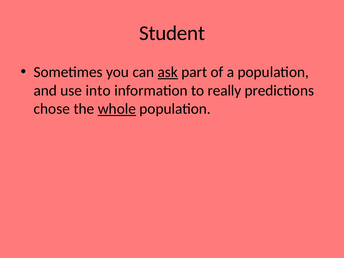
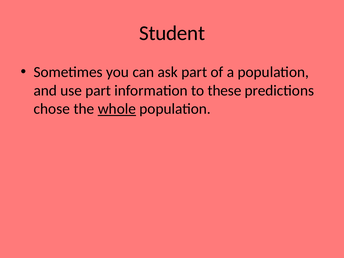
ask underline: present -> none (168, 72)
use into: into -> part (98, 91)
really: really -> these (224, 91)
